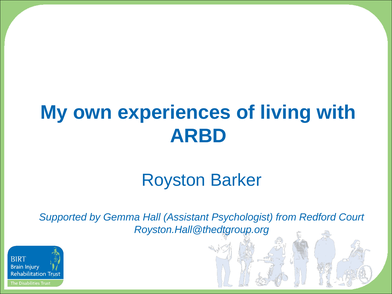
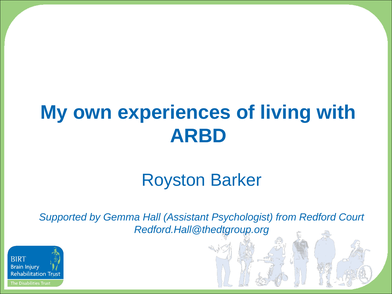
Royston.Hall@thedtgroup.org: Royston.Hall@thedtgroup.org -> Redford.Hall@thedtgroup.org (202, 230)
